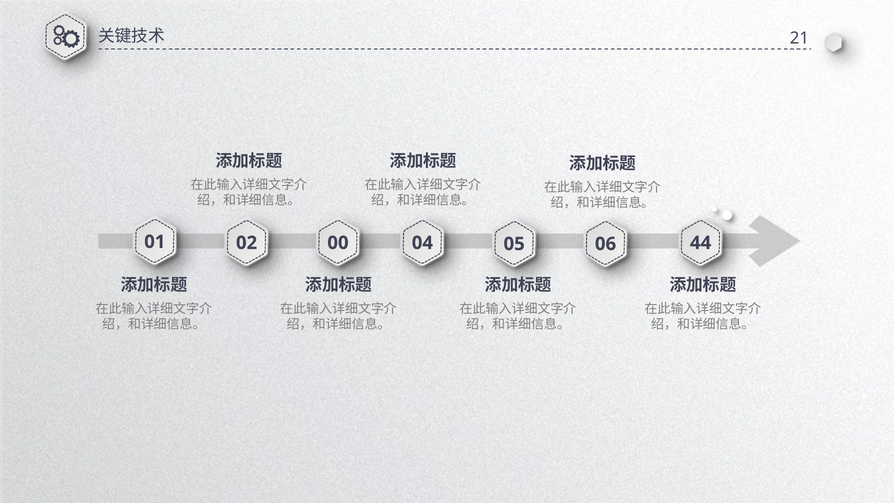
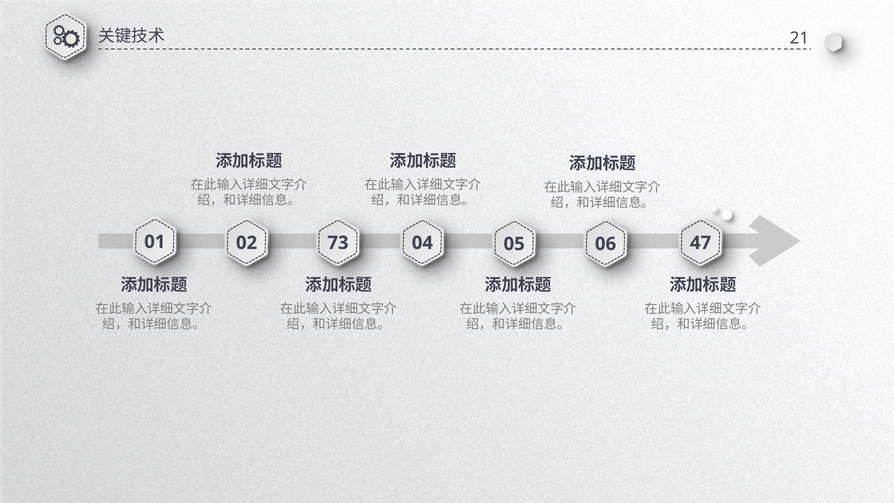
00: 00 -> 73 (338, 243)
44: 44 -> 47 (701, 243)
